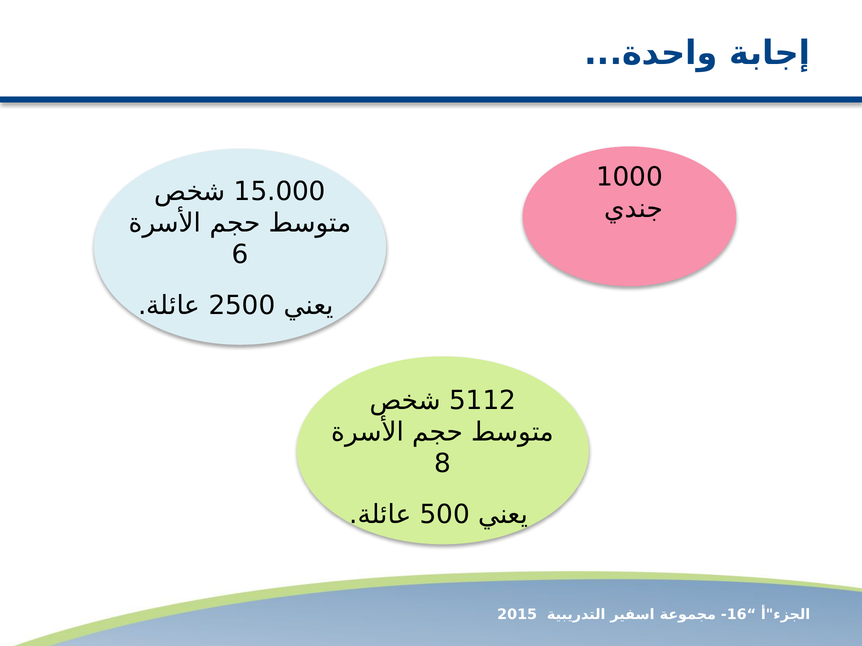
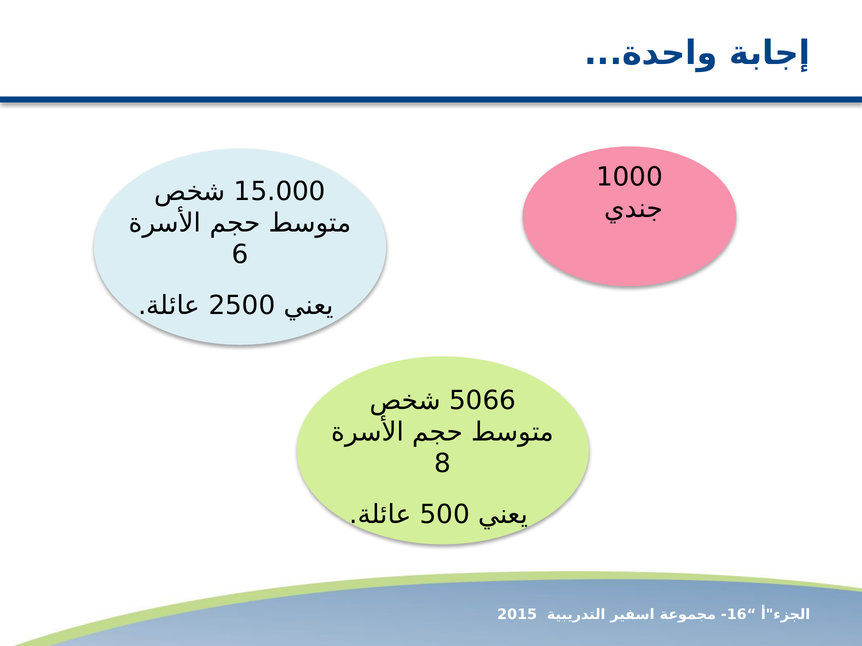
5112: 5112 -> 5066 (483, 401)
